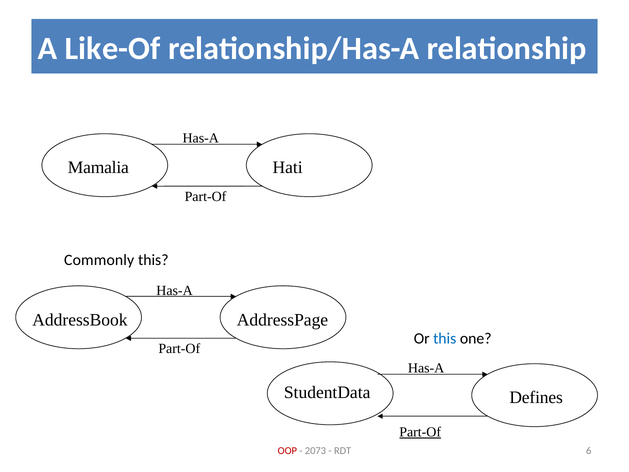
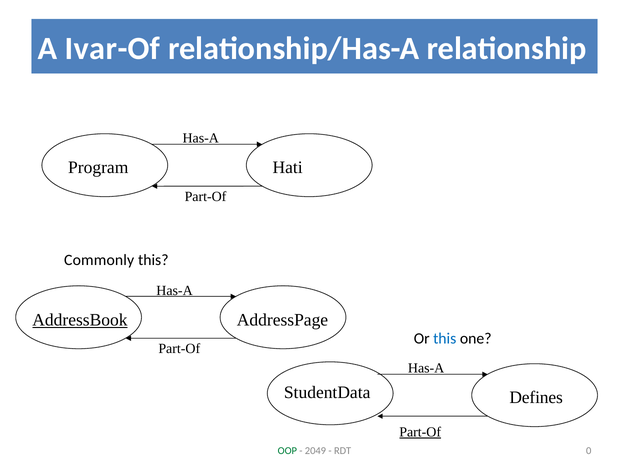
Like-Of: Like-Of -> Ivar-Of (113, 48)
Mamalia: Mamalia -> Program (98, 168)
AddressBook underline: none -> present (80, 320)
OOP colour: red -> green (287, 450)
2073: 2073 -> 2049 (315, 450)
6: 6 -> 0 (589, 450)
